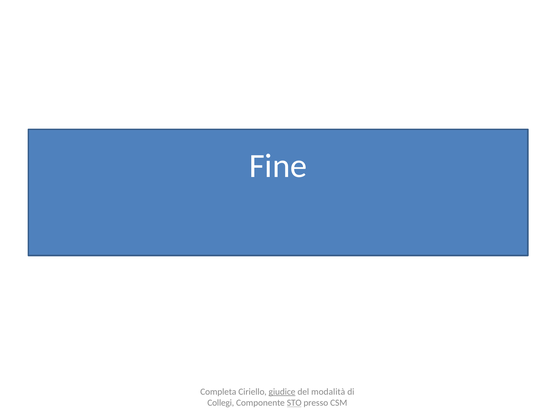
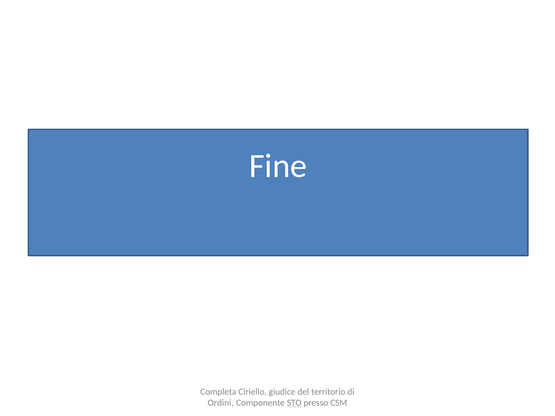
giudice underline: present -> none (282, 392)
modalità: modalità -> territorio (328, 392)
Collegi: Collegi -> Ordini (221, 403)
